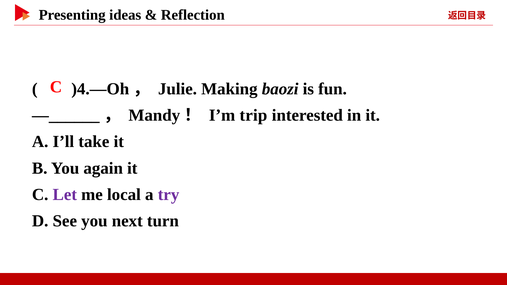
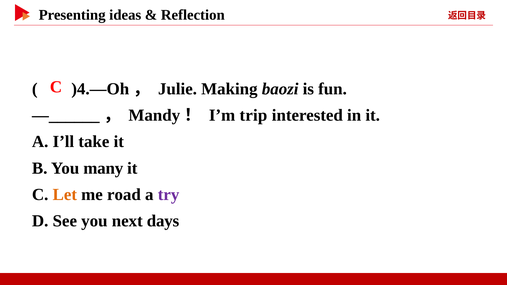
again: again -> many (103, 168)
Let colour: purple -> orange (65, 195)
local: local -> road (124, 195)
turn: turn -> days (163, 221)
